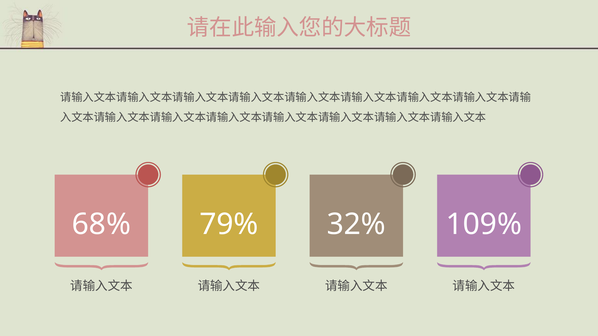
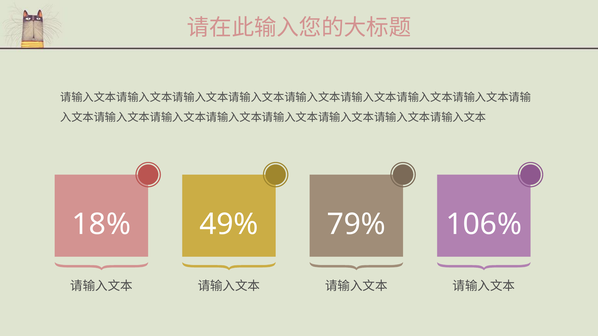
68%: 68% -> 18% (101, 225)
79%: 79% -> 49% (229, 225)
32%: 32% -> 79% (356, 225)
109%: 109% -> 106% (484, 225)
